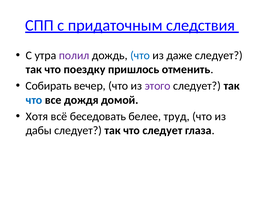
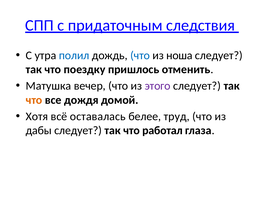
полил colour: purple -> blue (74, 55)
даже: даже -> ноша (179, 55)
Собирать: Собирать -> Матушка (48, 86)
что colour: blue -> orange (34, 100)
беседовать: беседовать -> оставалась (98, 116)
что следует: следует -> работал (163, 130)
